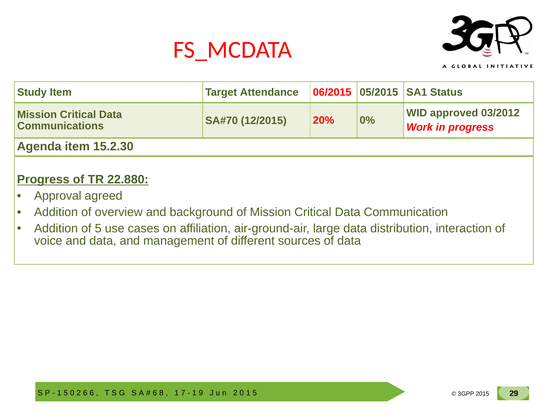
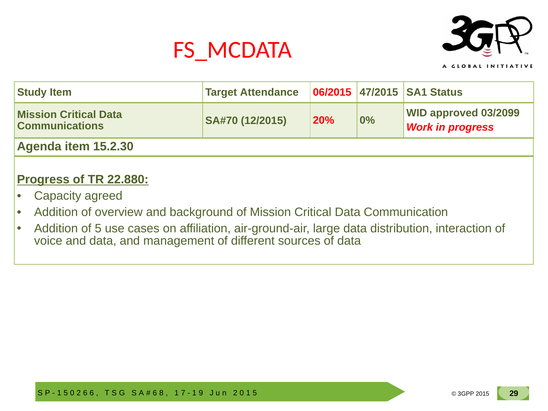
05/2015: 05/2015 -> 47/2015 (379, 92)
03/2012: 03/2012 -> 03/2099 (500, 113)
Approval: Approval -> Capacity (58, 196)
